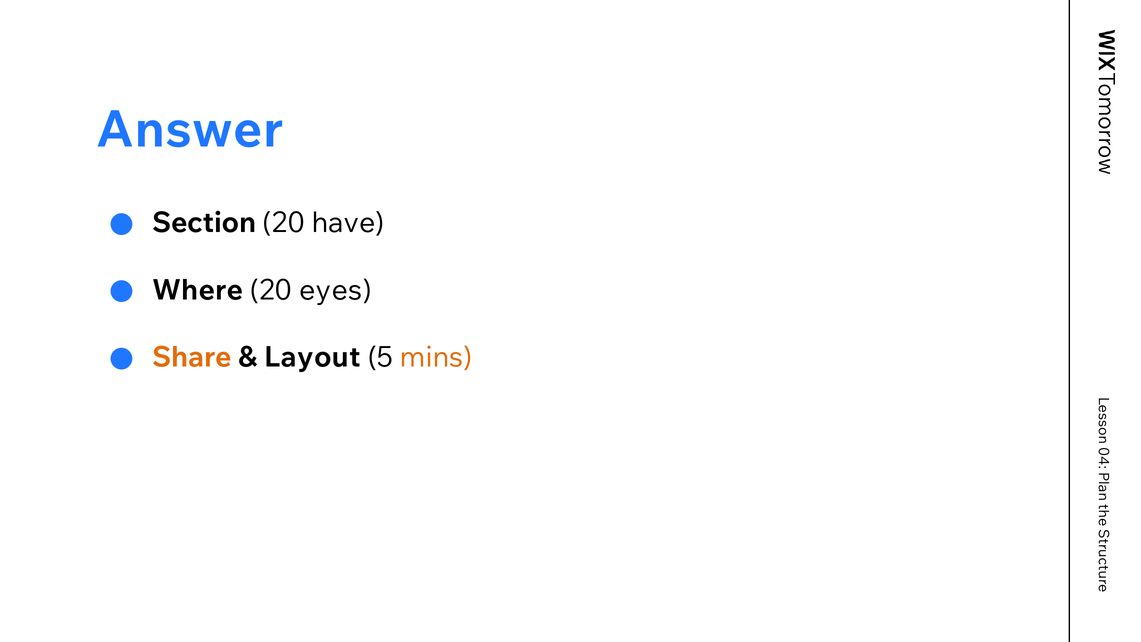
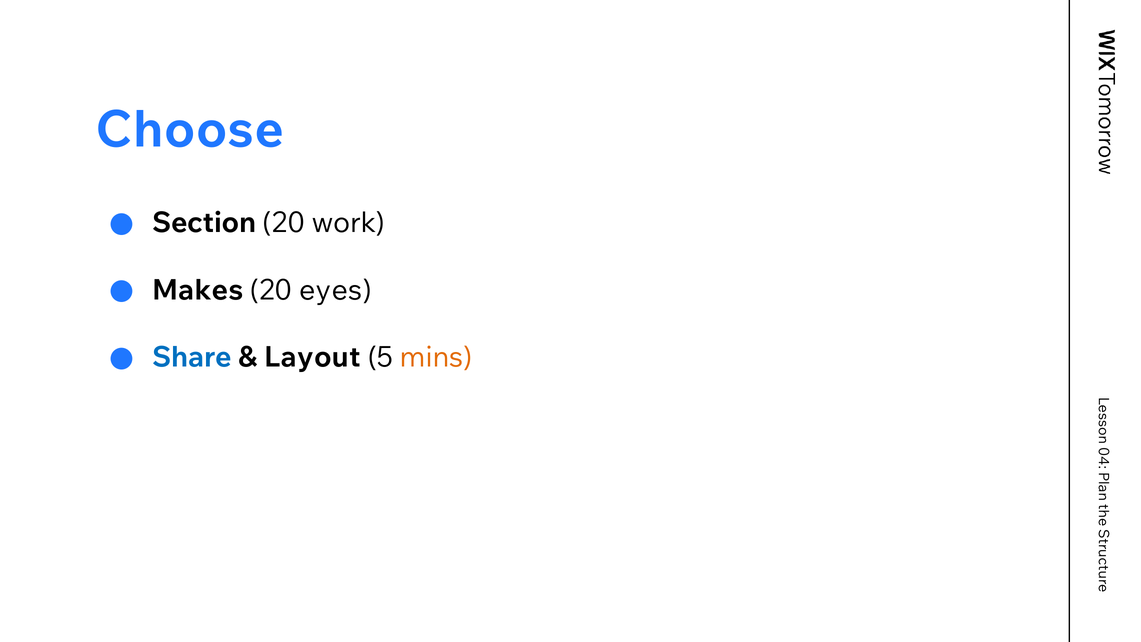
Answer: Answer -> Choose (190, 130)
have: have -> work (348, 223)
Where: Where -> Makes (198, 290)
Share colour: orange -> blue (192, 357)
